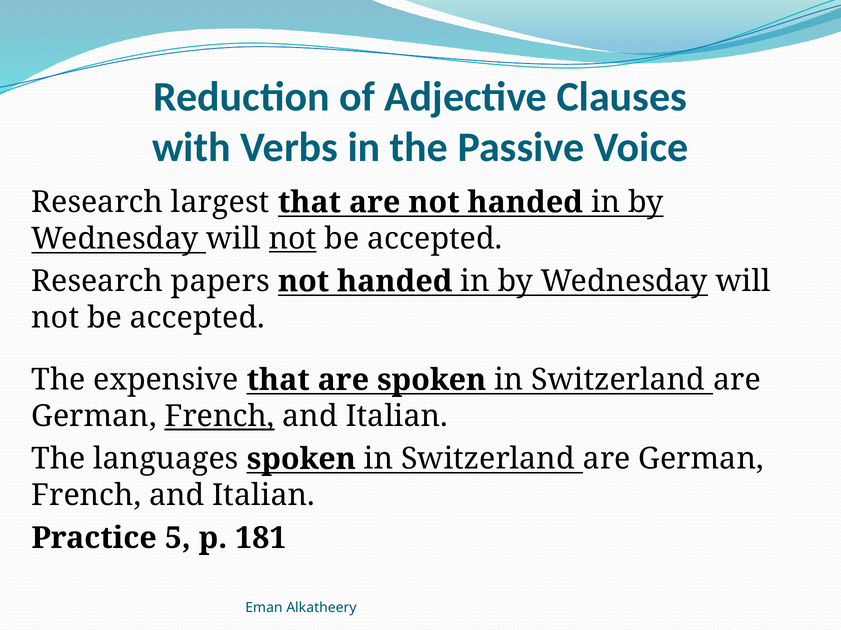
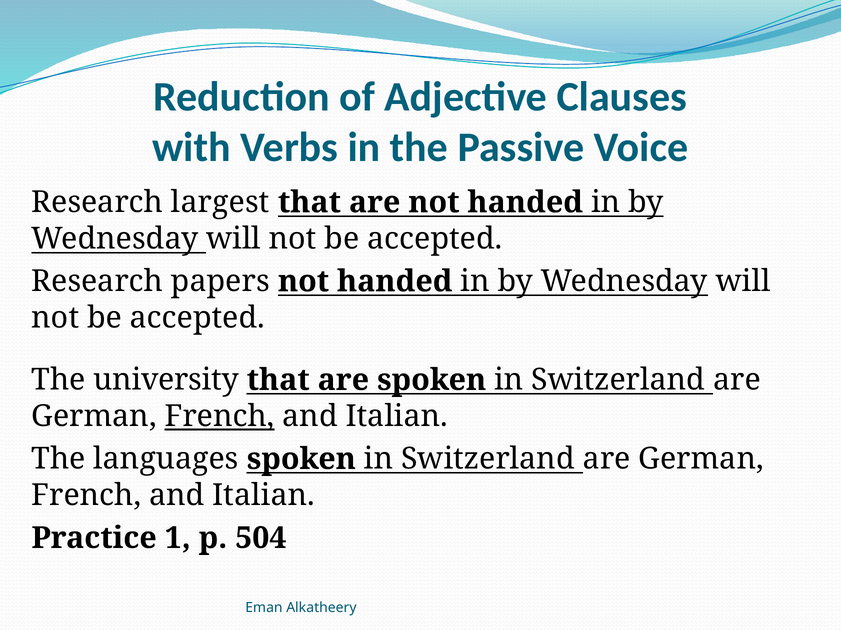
not underline: present -> none (293, 239)
expensive: expensive -> university (166, 380)
5: 5 -> 1 (178, 539)
181: 181 -> 504 (261, 539)
